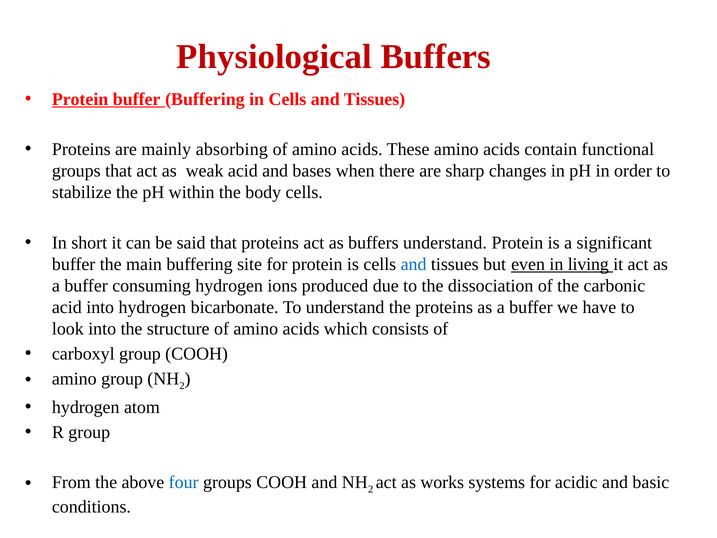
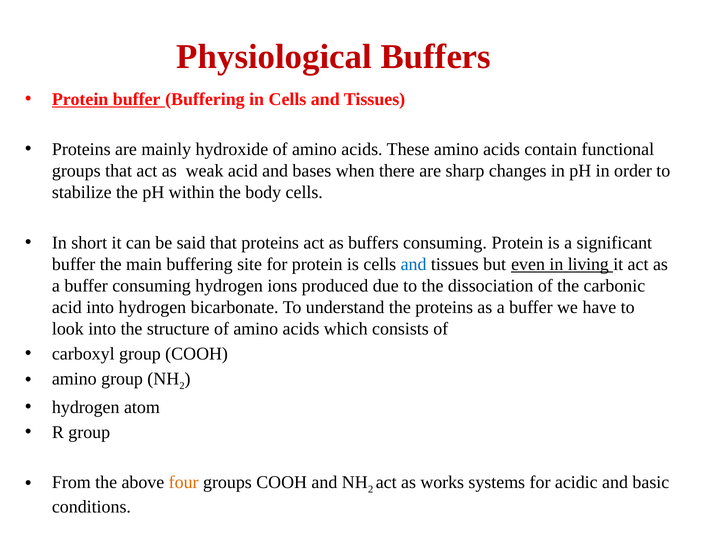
absorbing: absorbing -> hydroxide (232, 149)
buffers understand: understand -> consuming (445, 243)
four colour: blue -> orange (184, 482)
